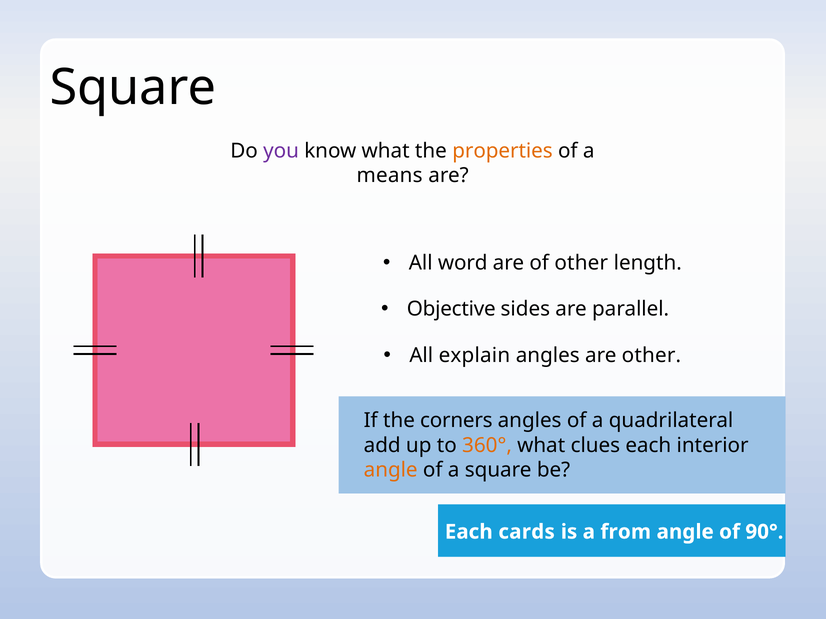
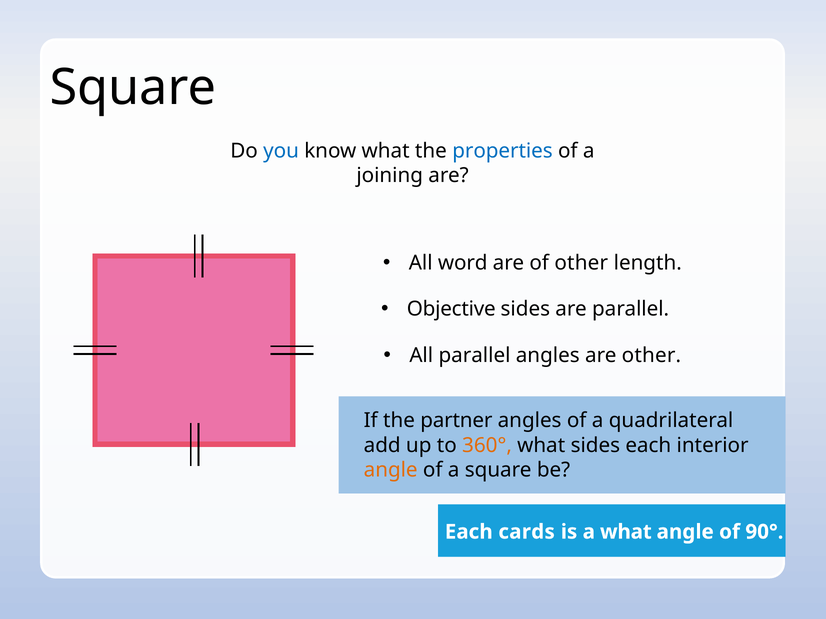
you colour: purple -> blue (281, 151)
properties colour: orange -> blue (502, 151)
means: means -> joining (390, 176)
All explain: explain -> parallel (474, 356)
corners: corners -> partner (456, 421)
what clues: clues -> sides (595, 446)
a from: from -> what (626, 532)
